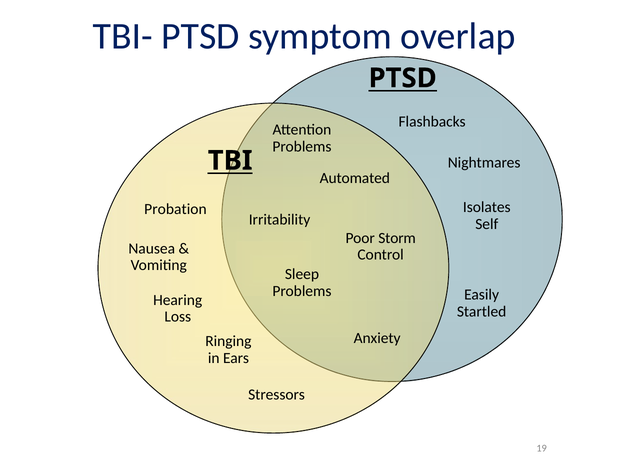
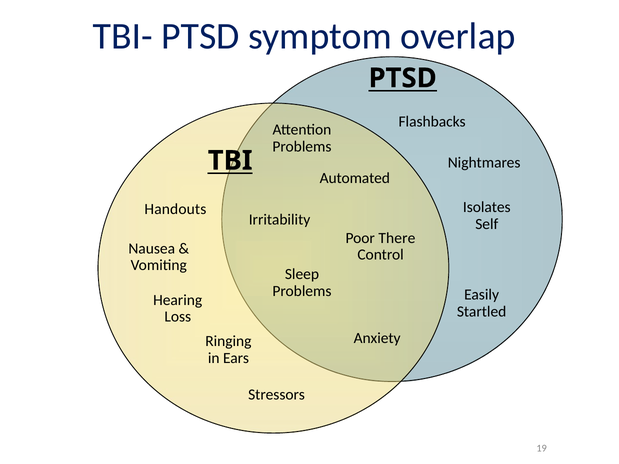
Probation: Probation -> Handouts (175, 209)
Storm: Storm -> There (397, 238)
